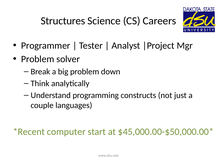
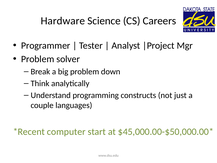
Structures: Structures -> Hardware (63, 21)
